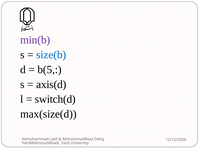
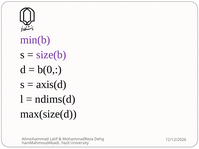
size(b colour: blue -> purple (51, 55)
b(5: b(5 -> b(0 (50, 70)
switch(d: switch(d -> ndims(d (55, 99)
